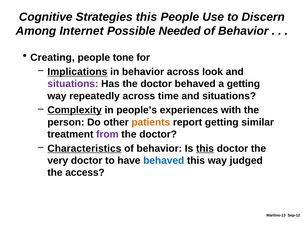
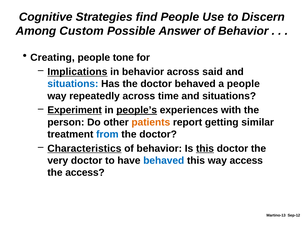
Strategies this: this -> find (147, 17)
Internet: Internet -> Custom (82, 31)
Needed: Needed -> Answer (180, 31)
look: look -> said (213, 72)
situations colour: purple -> blue (73, 84)
a getting: getting -> people (243, 84)
Complexity: Complexity -> Experiment (75, 110)
people’s underline: none -> present (137, 110)
from colour: purple -> blue (107, 134)
way judged: judged -> access (246, 161)
